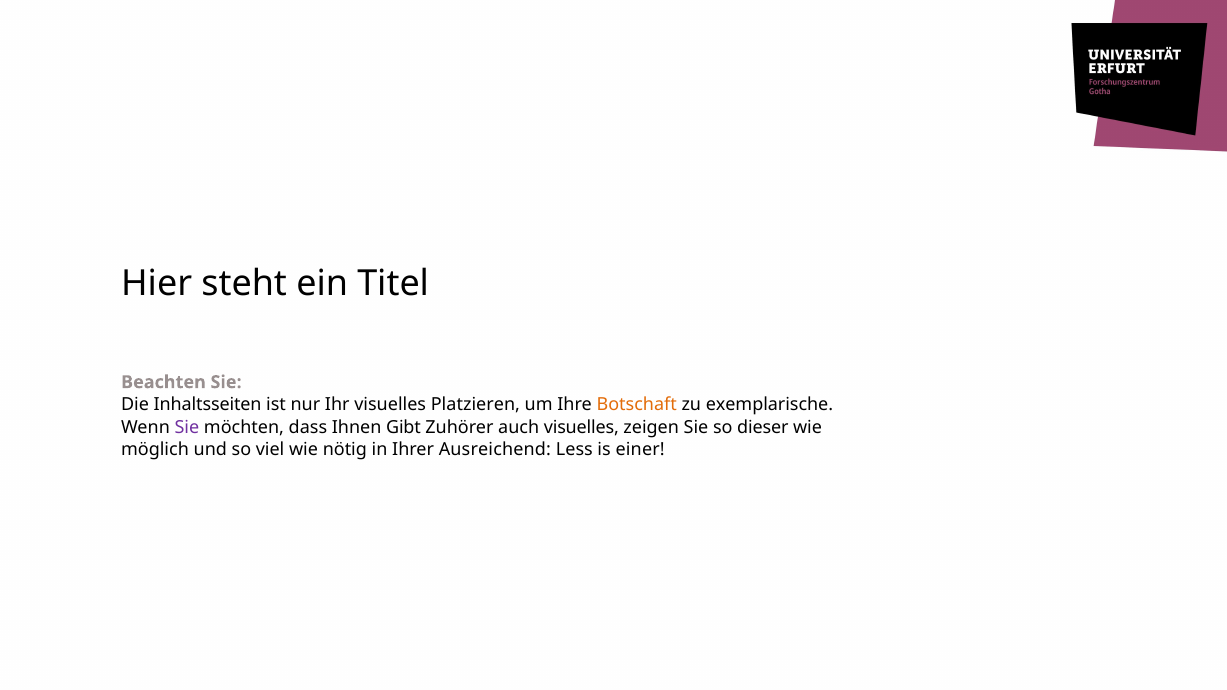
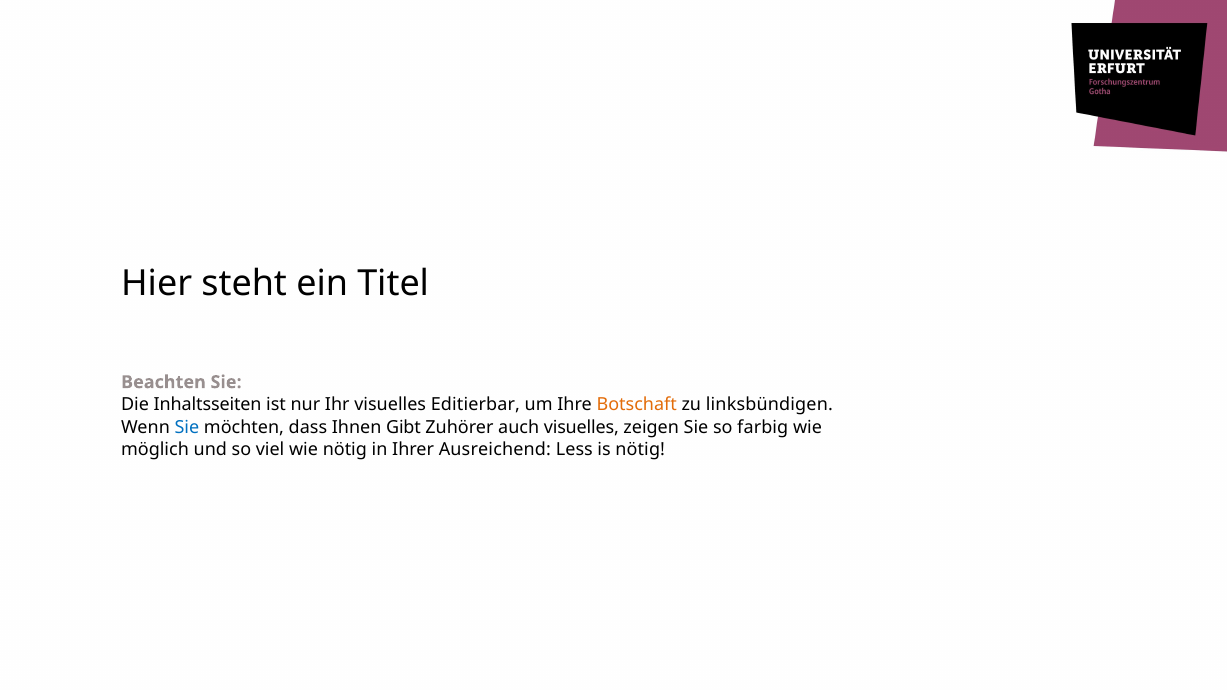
Platzieren: Platzieren -> Editierbar (475, 405)
exemplarische: exemplarische -> linksbündigen (769, 405)
Sie colour: purple -> blue (187, 427)
dieser: dieser -> farbig (763, 427)
is einer: einer -> nötig (640, 450)
